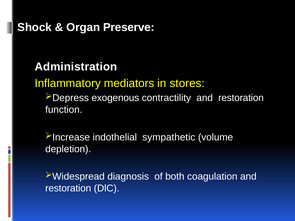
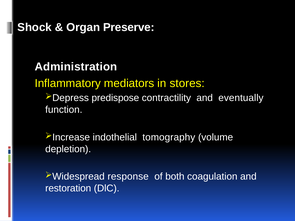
exogenous: exogenous -> predispose (115, 98)
contractility and restoration: restoration -> eventually (241, 98)
sympathetic: sympathetic -> tomography (169, 137)
diagnosis: diagnosis -> response (128, 177)
